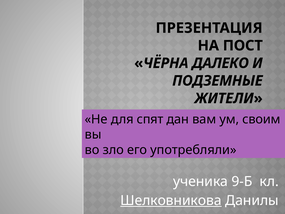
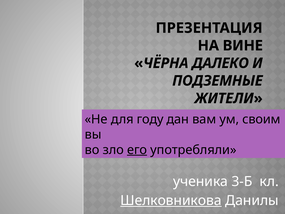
ПОСТ: ПОСТ -> ВИНЕ (243, 46)
спят: спят -> году (150, 119)
его underline: none -> present (137, 150)
9-Б: 9-Б -> 3-Б (242, 181)
